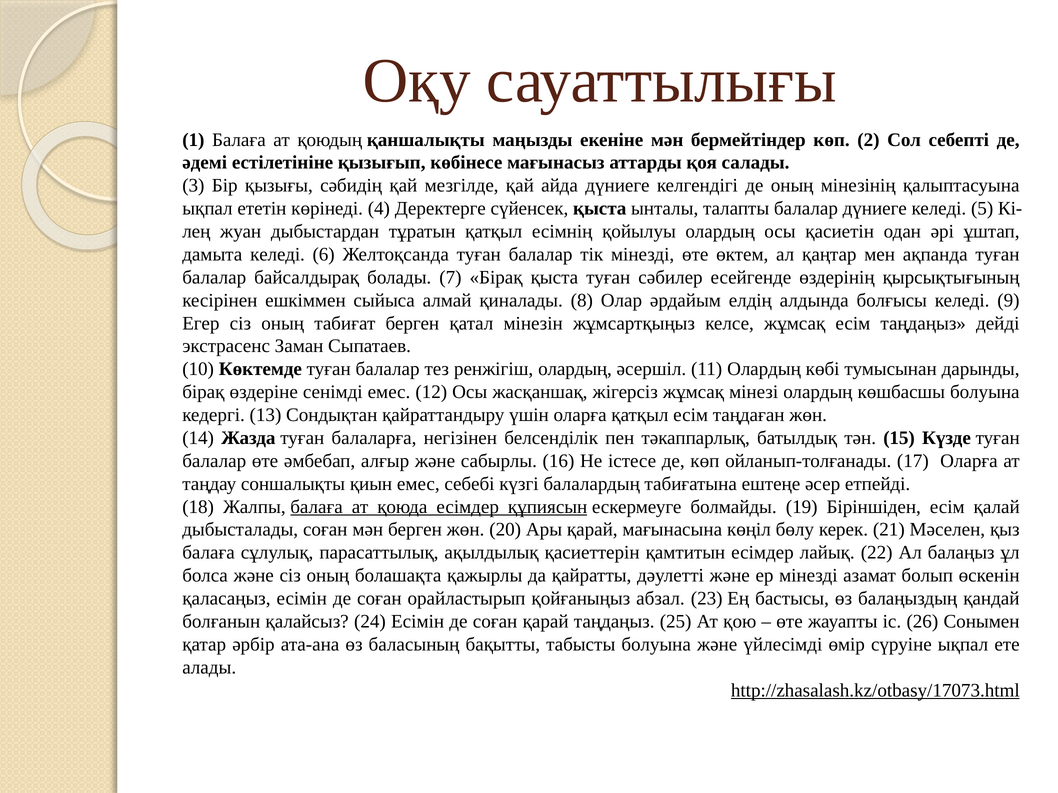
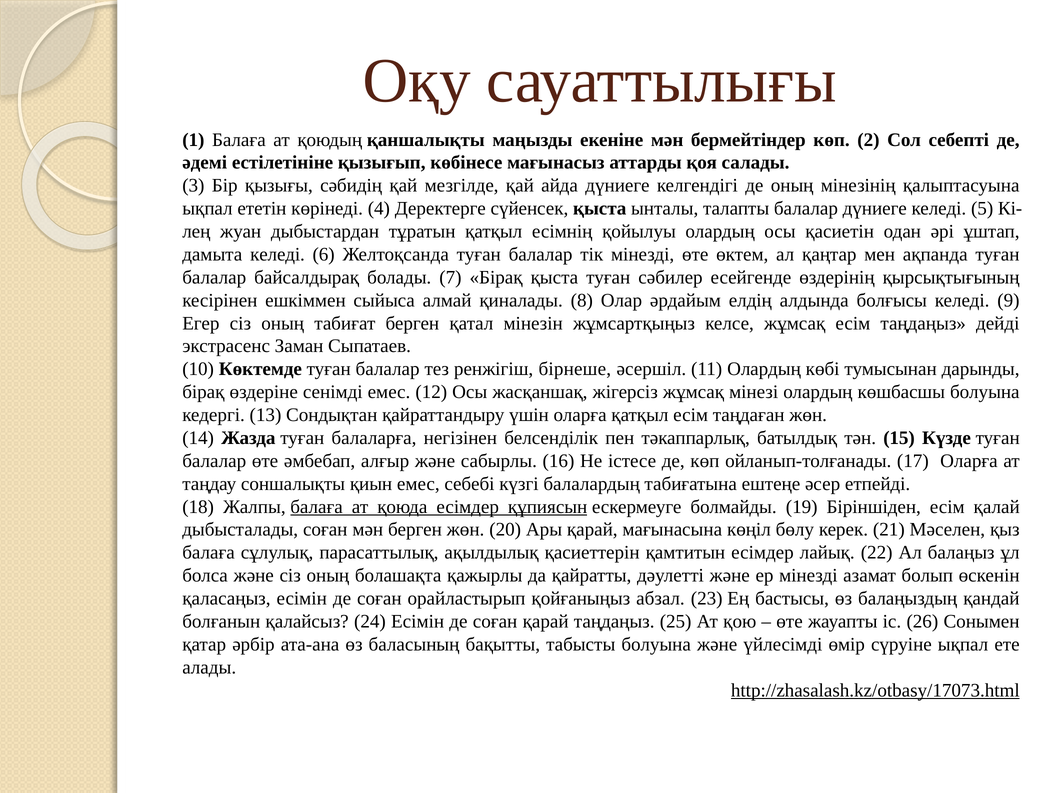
ренжігіш олардың: олардың -> бірнеше (575, 369)
